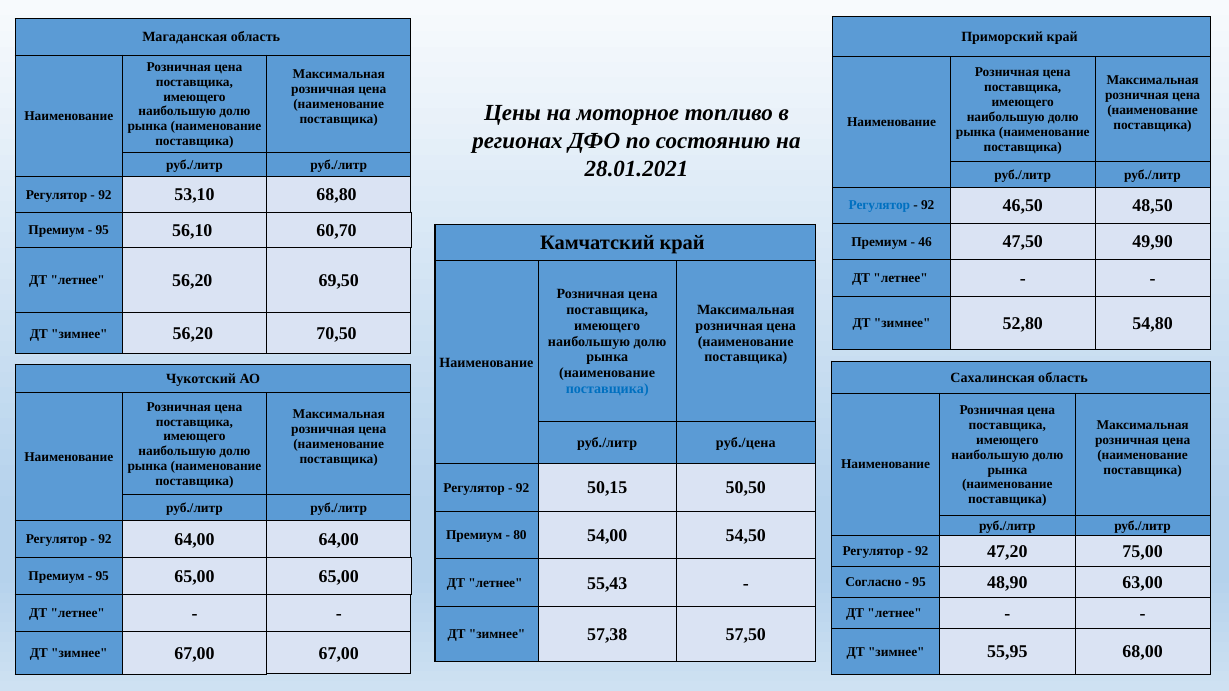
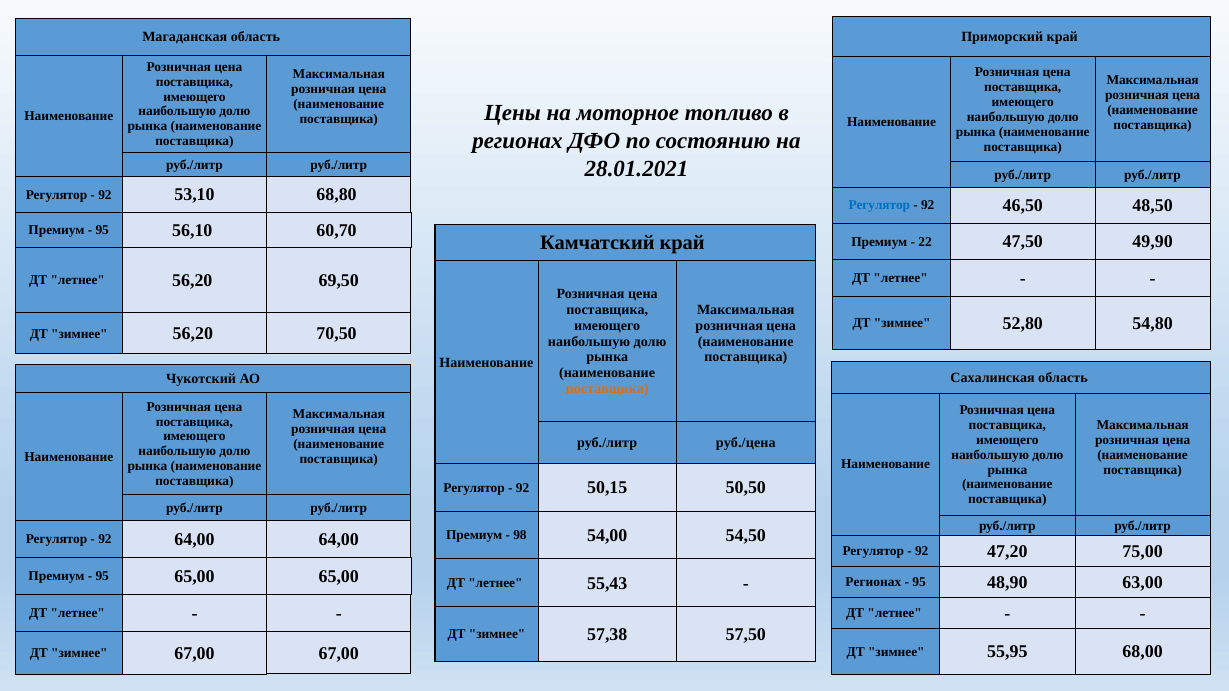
46: 46 -> 22 (925, 242)
поставщика colour: blue -> orange (607, 389)
80: 80 -> 98 (520, 536)
Согласно: Согласно -> Регионах (873, 582)
